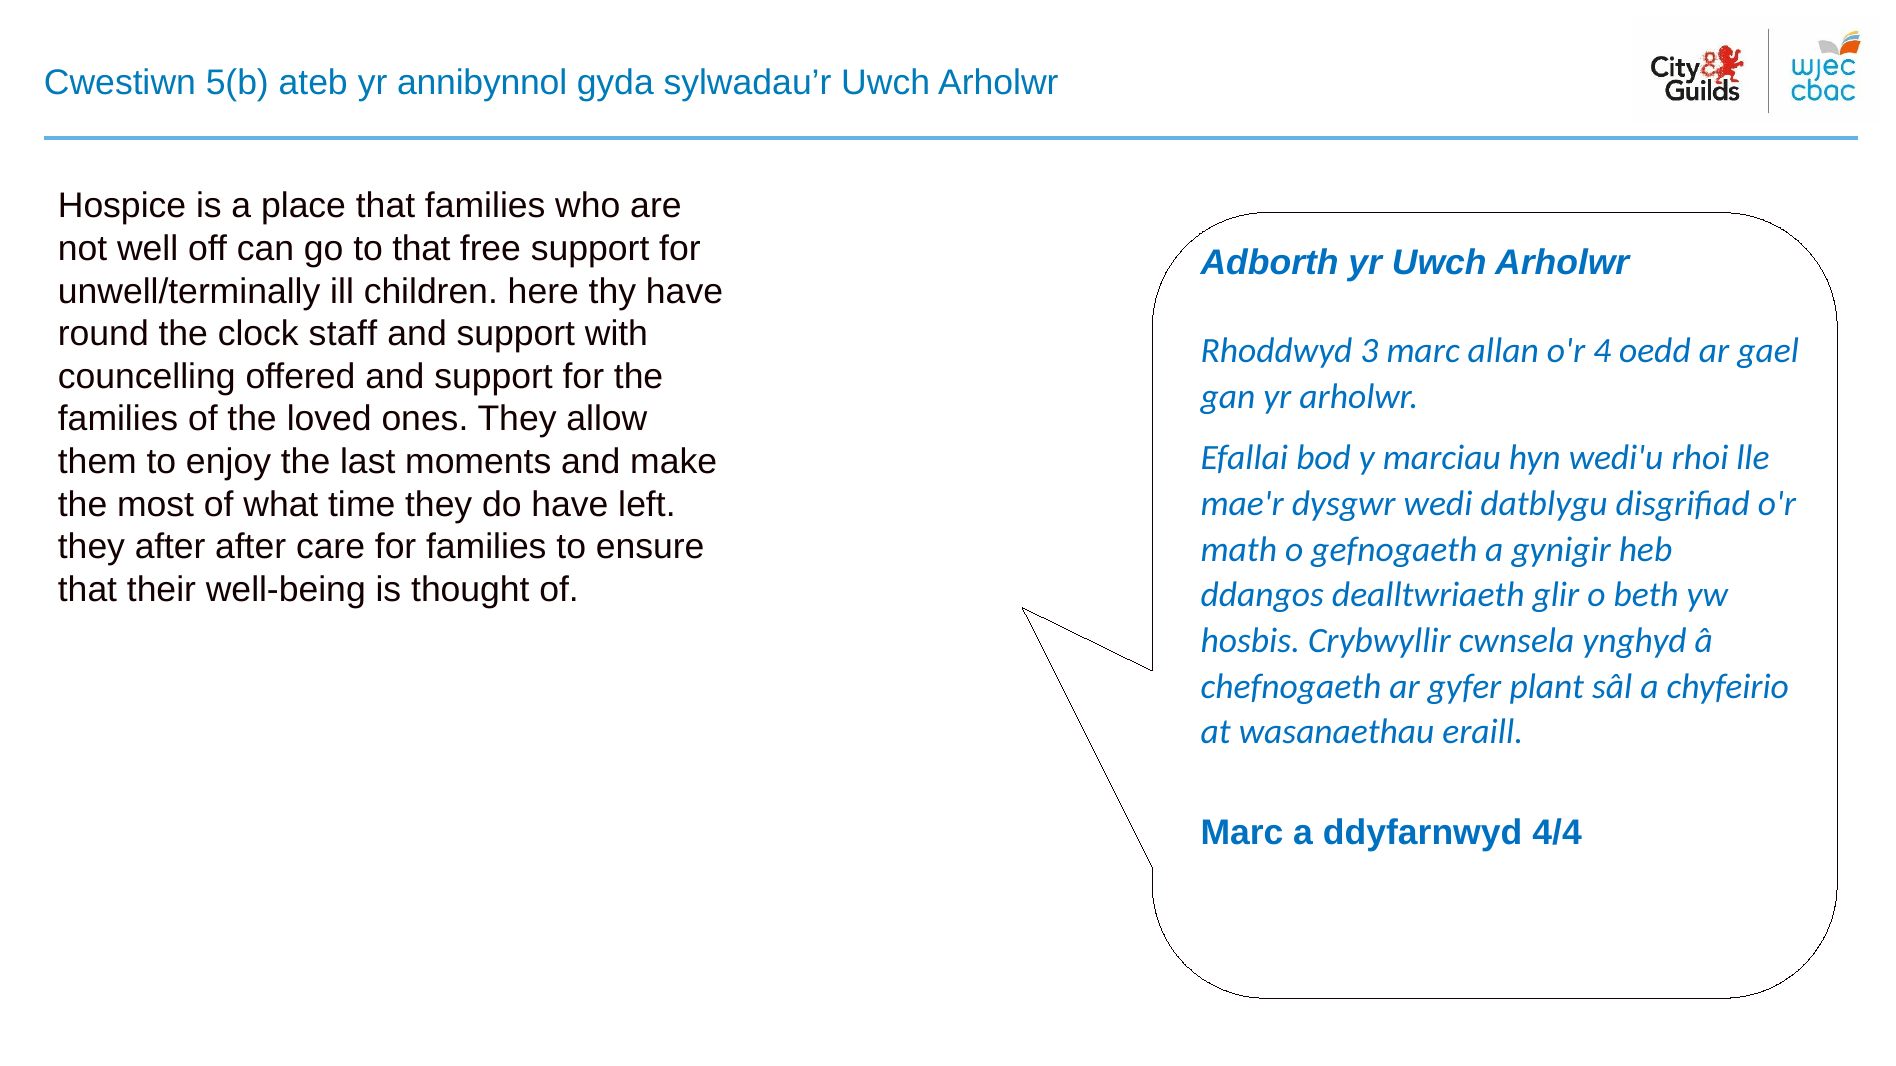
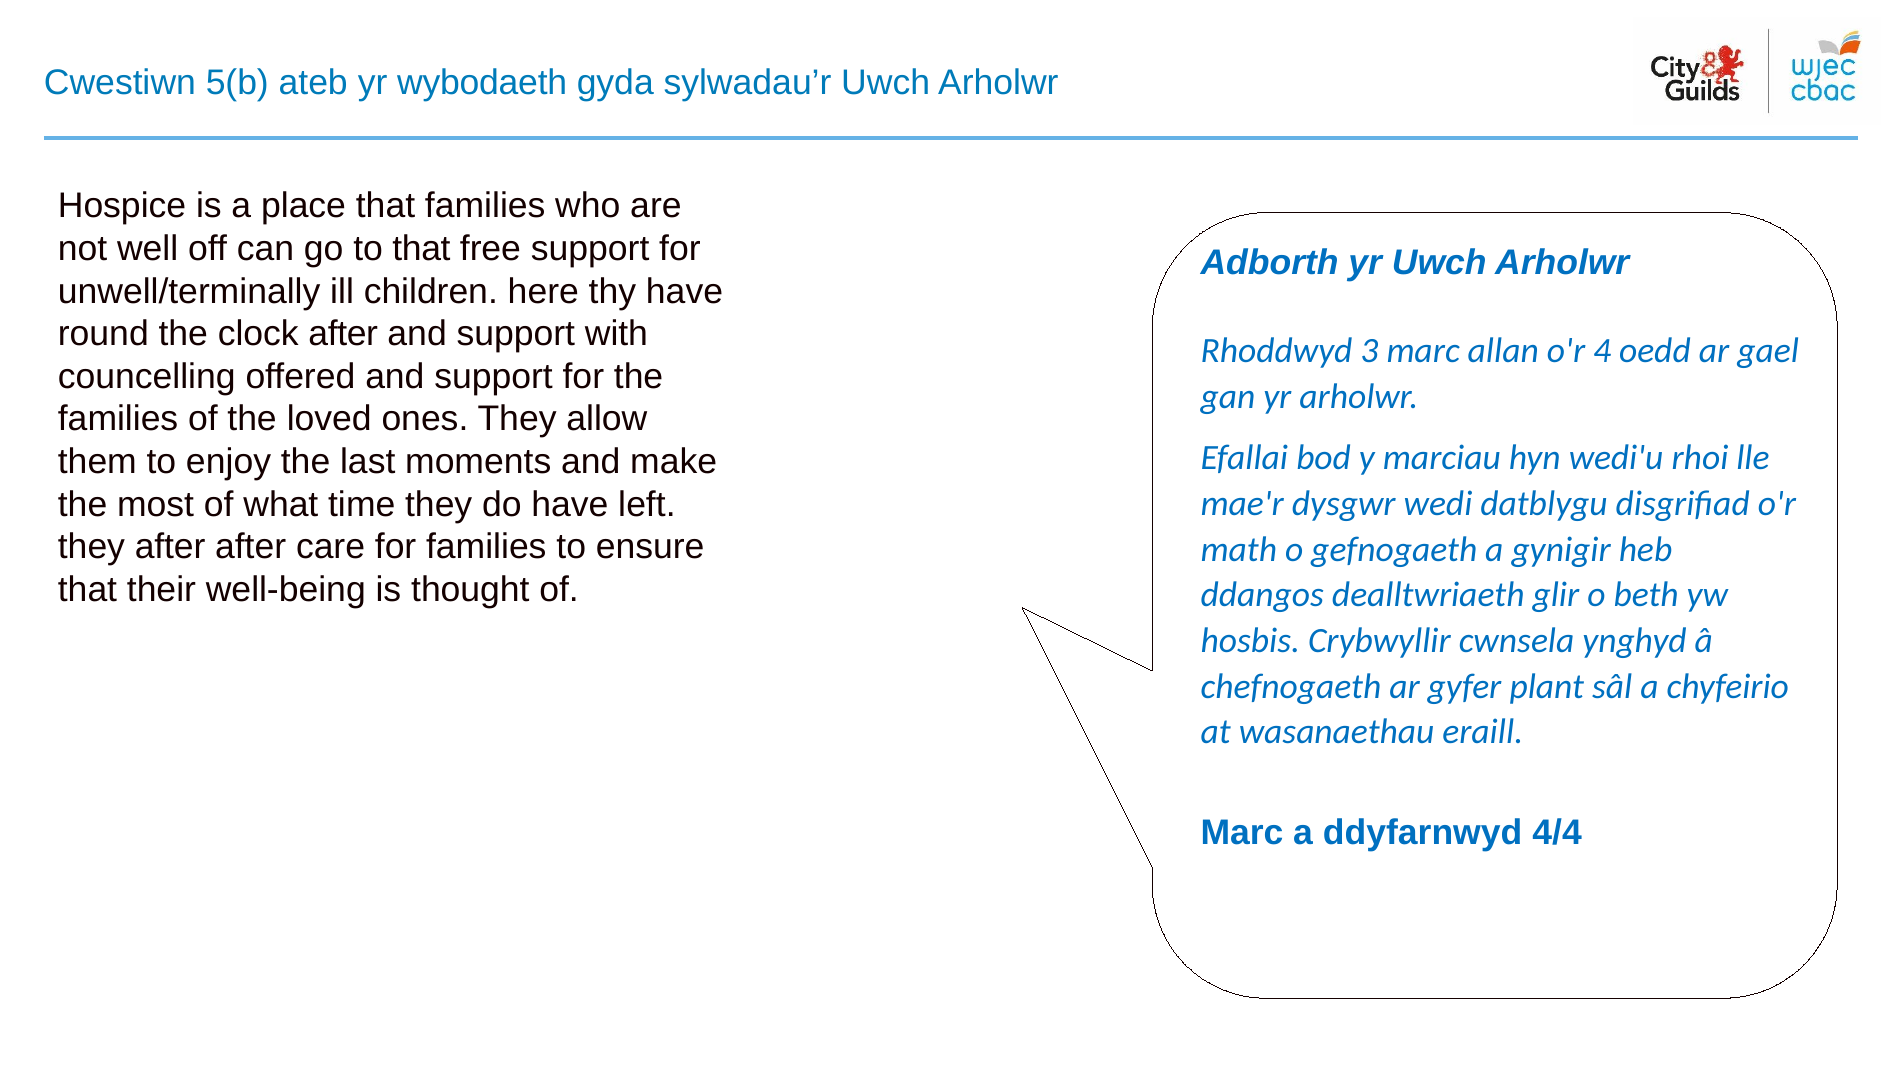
annibynnol: annibynnol -> wybodaeth (482, 83)
clock staff: staff -> after (343, 334)
